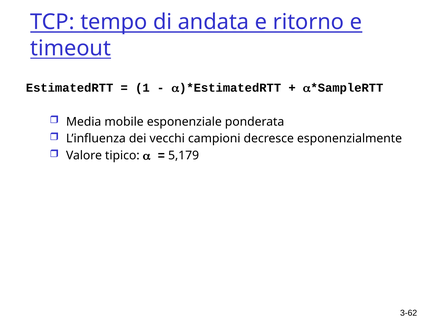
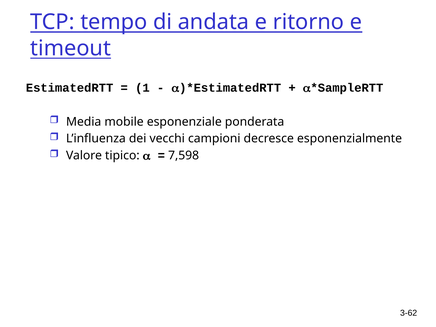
5,179: 5,179 -> 7,598 (184, 156)
